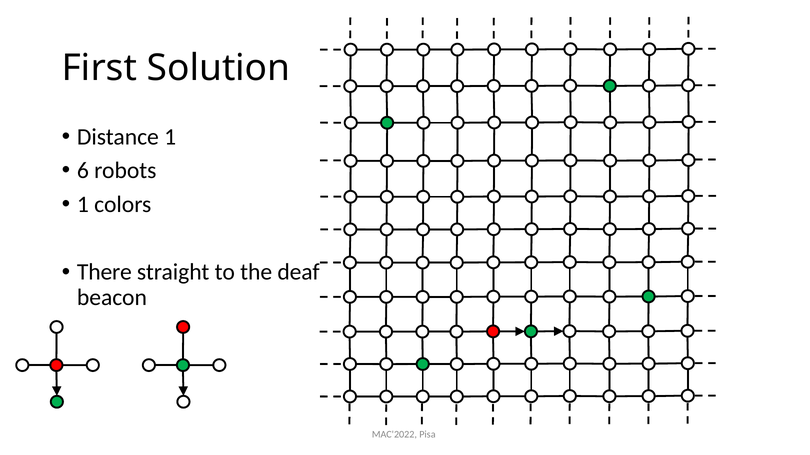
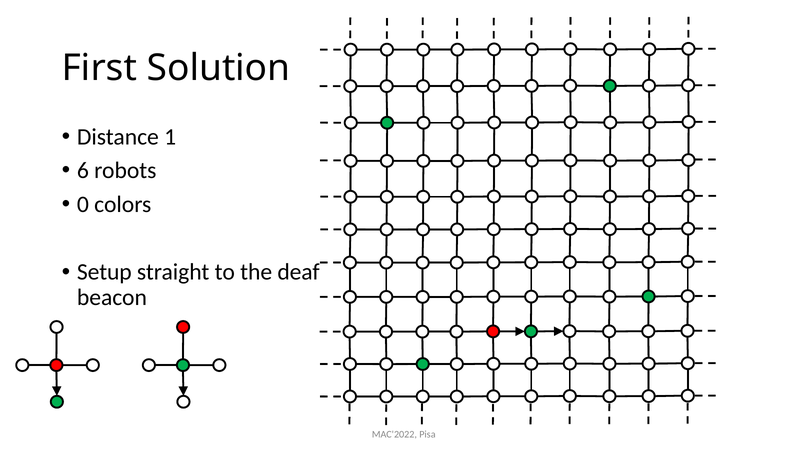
1: 1 -> 0 (83, 205)
There: There -> Setup (104, 273)
